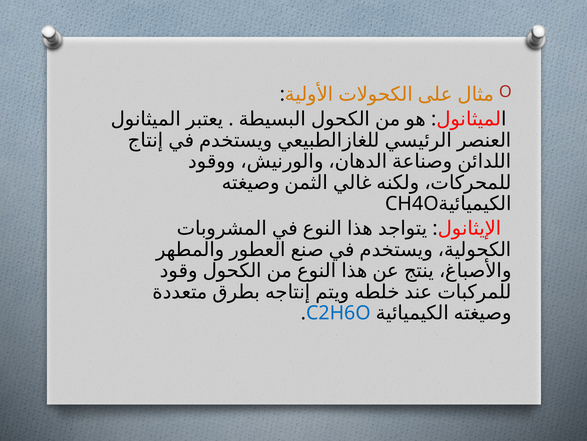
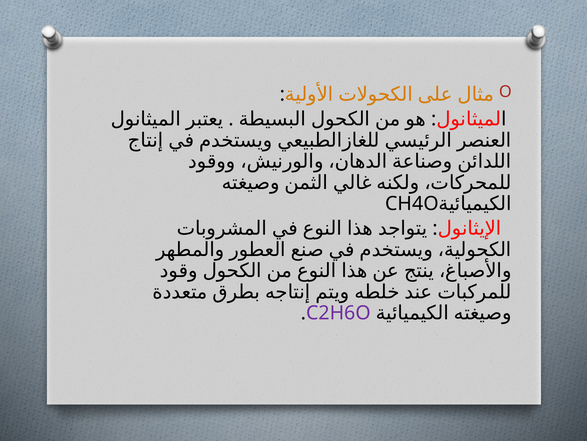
C2H6O colour: blue -> purple (338, 313)
